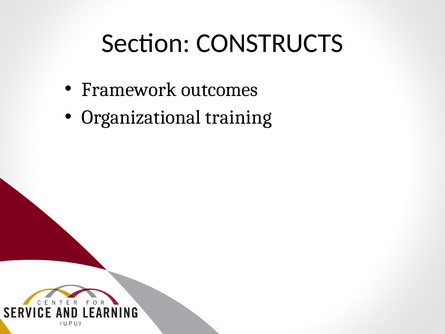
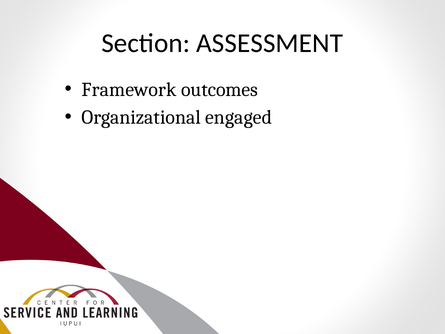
CONSTRUCTS: CONSTRUCTS -> ASSESSMENT (270, 43)
training: training -> engaged (239, 117)
